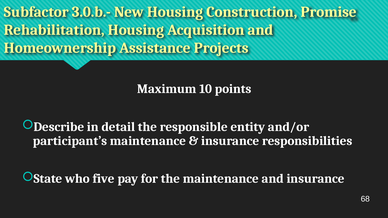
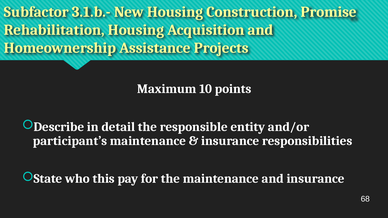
3.0.b.-: 3.0.b.- -> 3.1.b.- (91, 12)
five: five -> this (104, 179)
